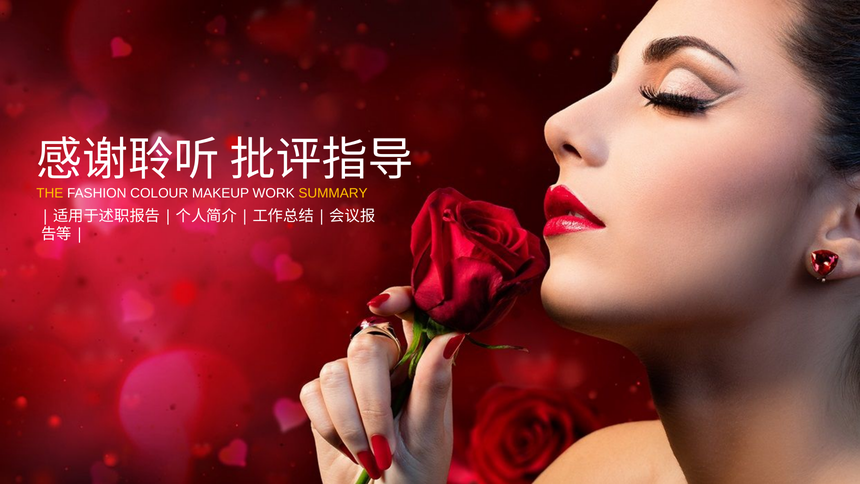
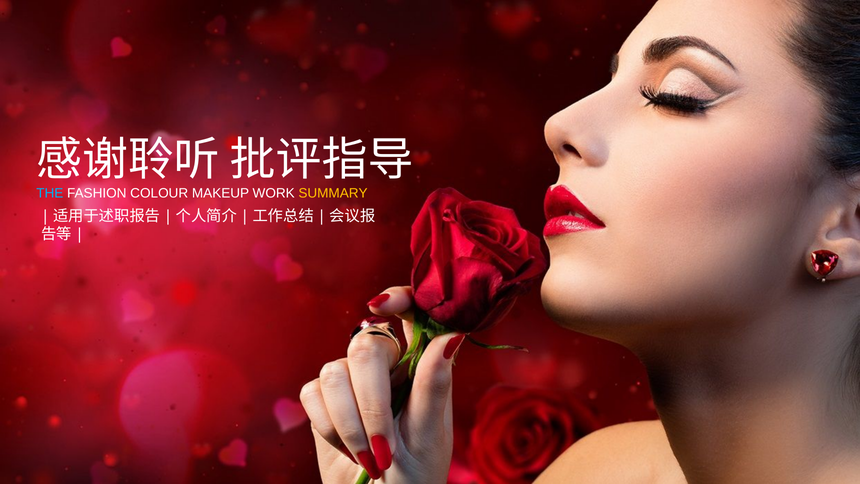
THE colour: yellow -> light blue (50, 193)
